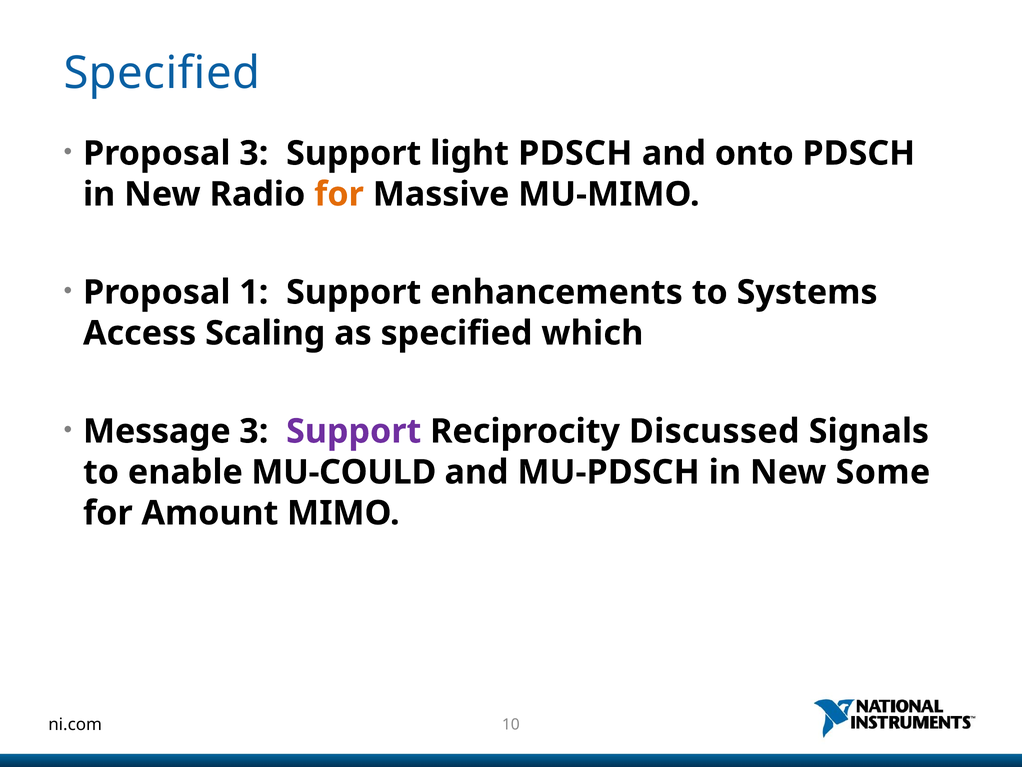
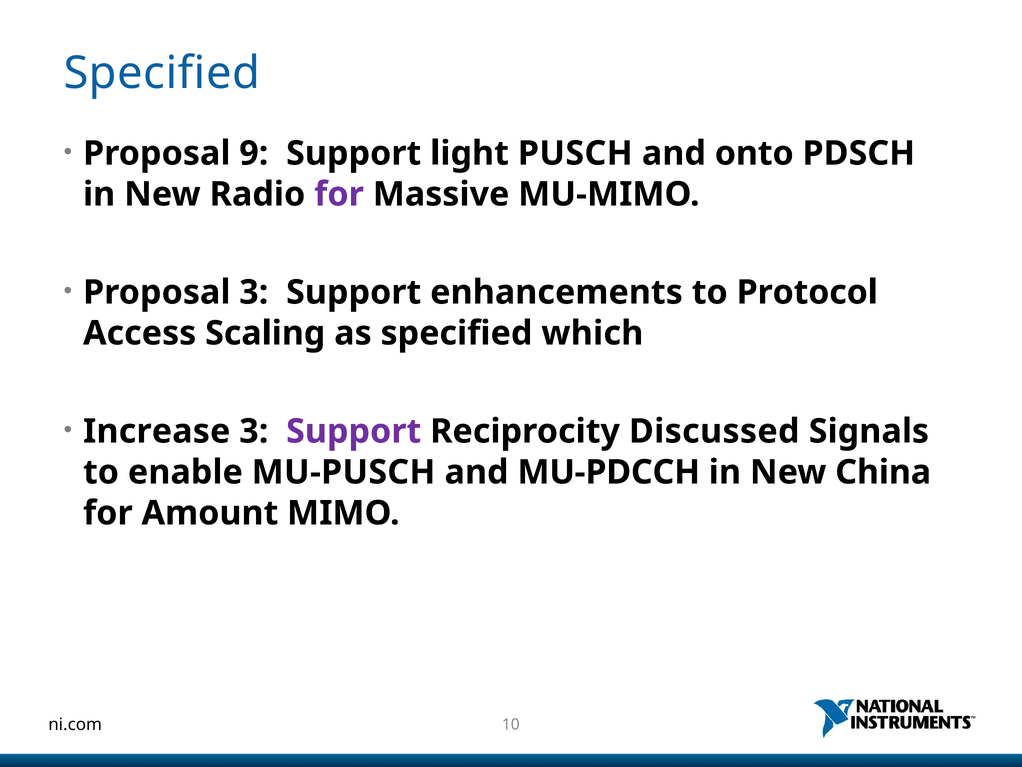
Proposal 3: 3 -> 9 (254, 153)
light PDSCH: PDSCH -> PUSCH (575, 153)
for colour: orange -> purple (339, 194)
Proposal 1: 1 -> 3 (254, 292)
Systems: Systems -> Protocol (807, 292)
Message: Message -> Increase (157, 431)
MU-COULD: MU-COULD -> MU-PUSCH (344, 472)
MU-PDSCH: MU-PDSCH -> MU-PDCCH (609, 472)
Some: Some -> China (883, 472)
